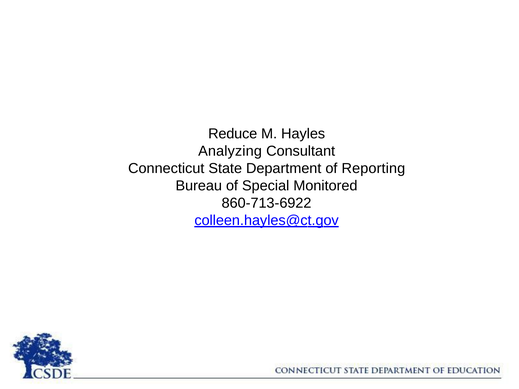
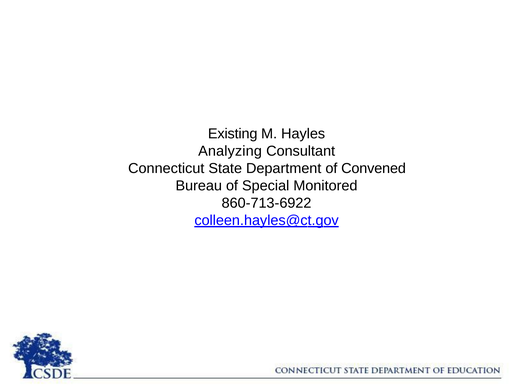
Reduce: Reduce -> Existing (233, 134)
Reporting: Reporting -> Convened (374, 168)
